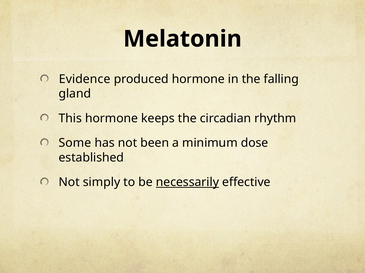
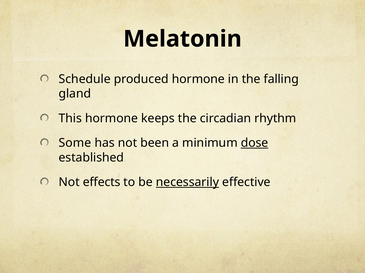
Evidence: Evidence -> Schedule (85, 79)
dose underline: none -> present (255, 143)
simply: simply -> effects (102, 183)
